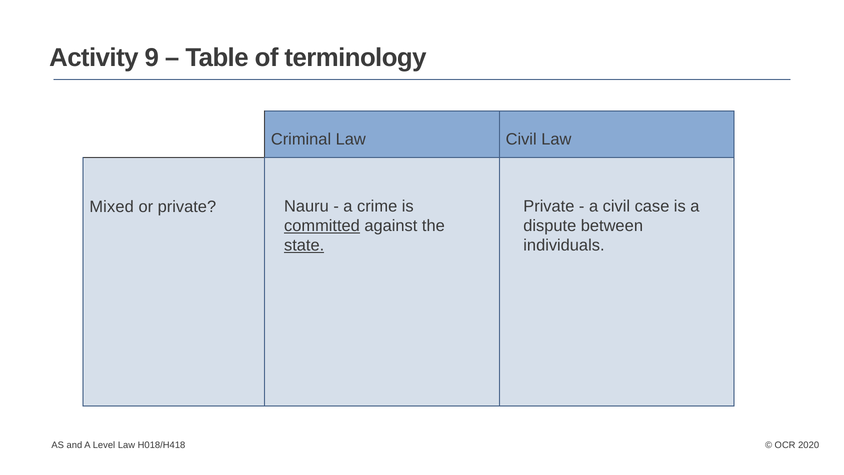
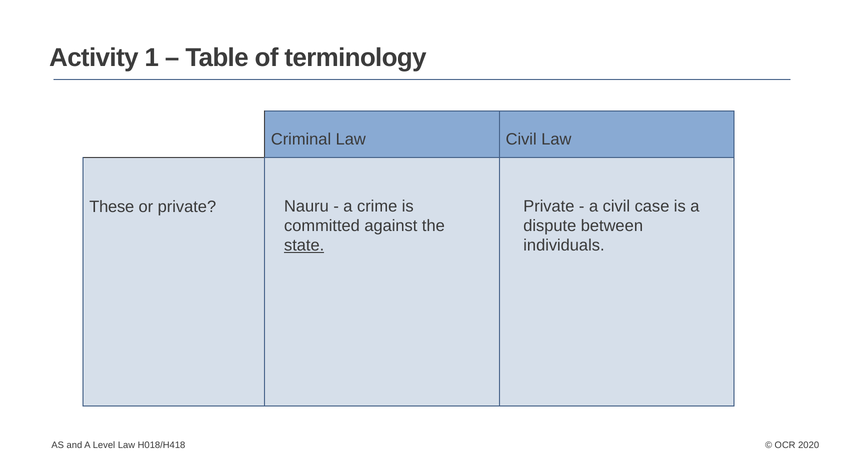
9: 9 -> 1 (152, 58)
Mixed: Mixed -> These (112, 207)
committed underline: present -> none (322, 226)
